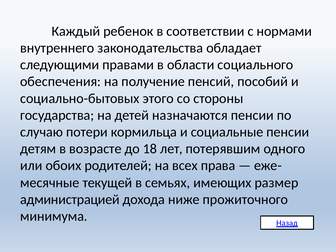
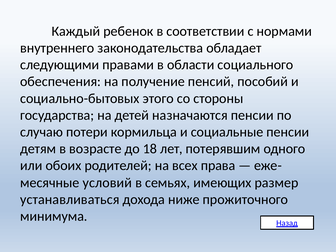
текущей: текущей -> условий (107, 183)
администрацией: администрацией -> устанавливаться (70, 199)
